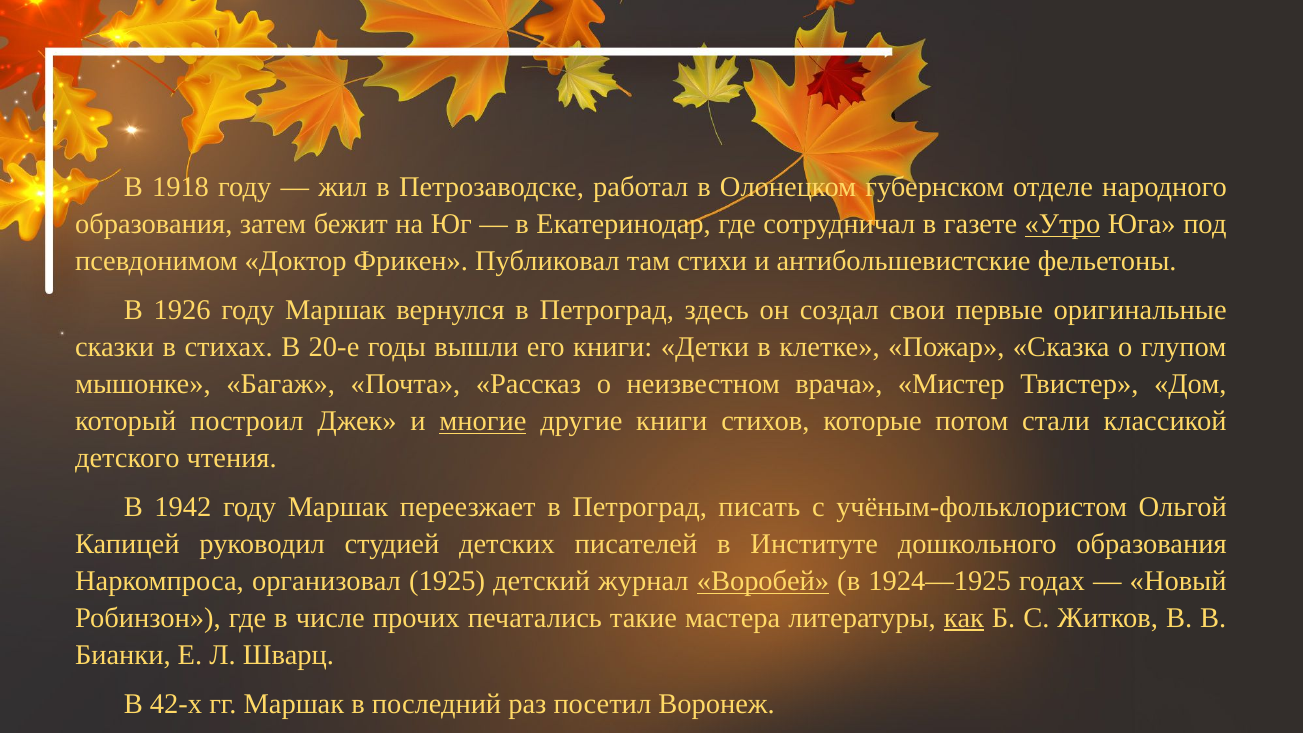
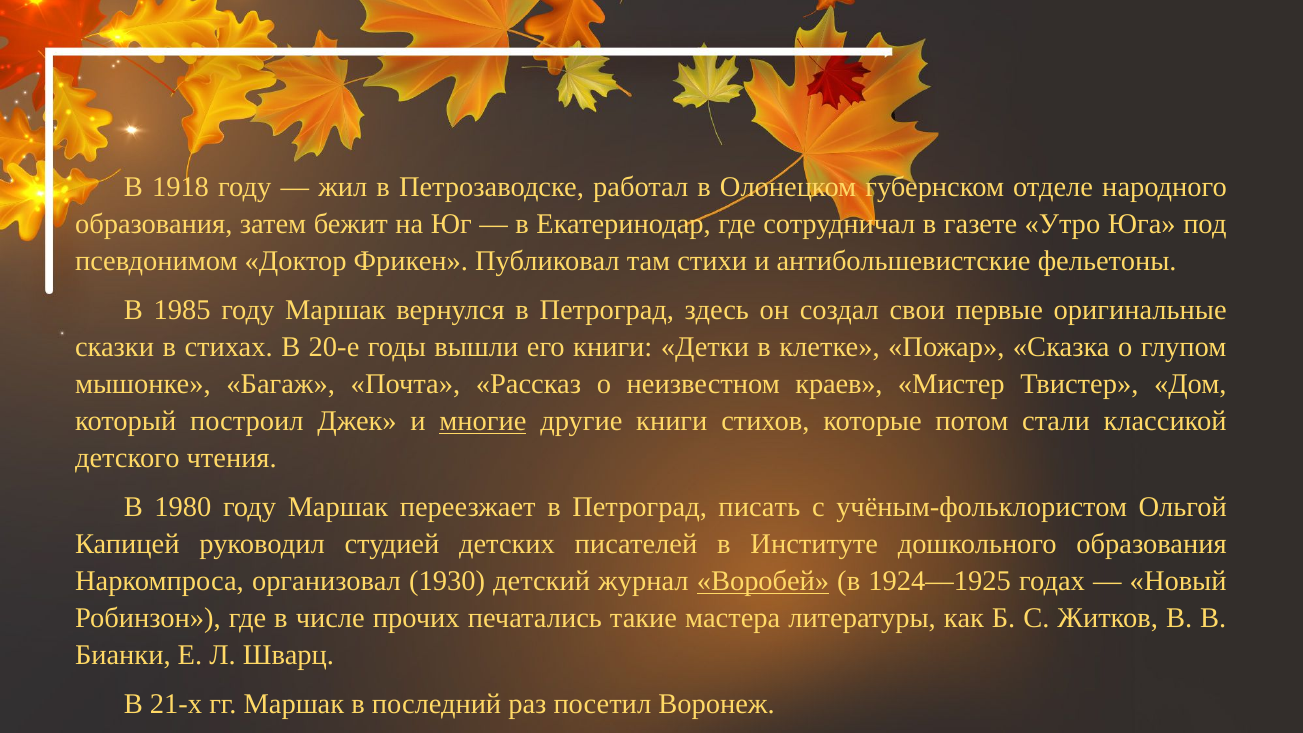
Утро underline: present -> none (1062, 224)
1926: 1926 -> 1985 (182, 310)
врача: врача -> краев (839, 384)
1942: 1942 -> 1980 (183, 507)
1925: 1925 -> 1930 (447, 581)
как underline: present -> none (964, 618)
42-х: 42-х -> 21-х (176, 704)
